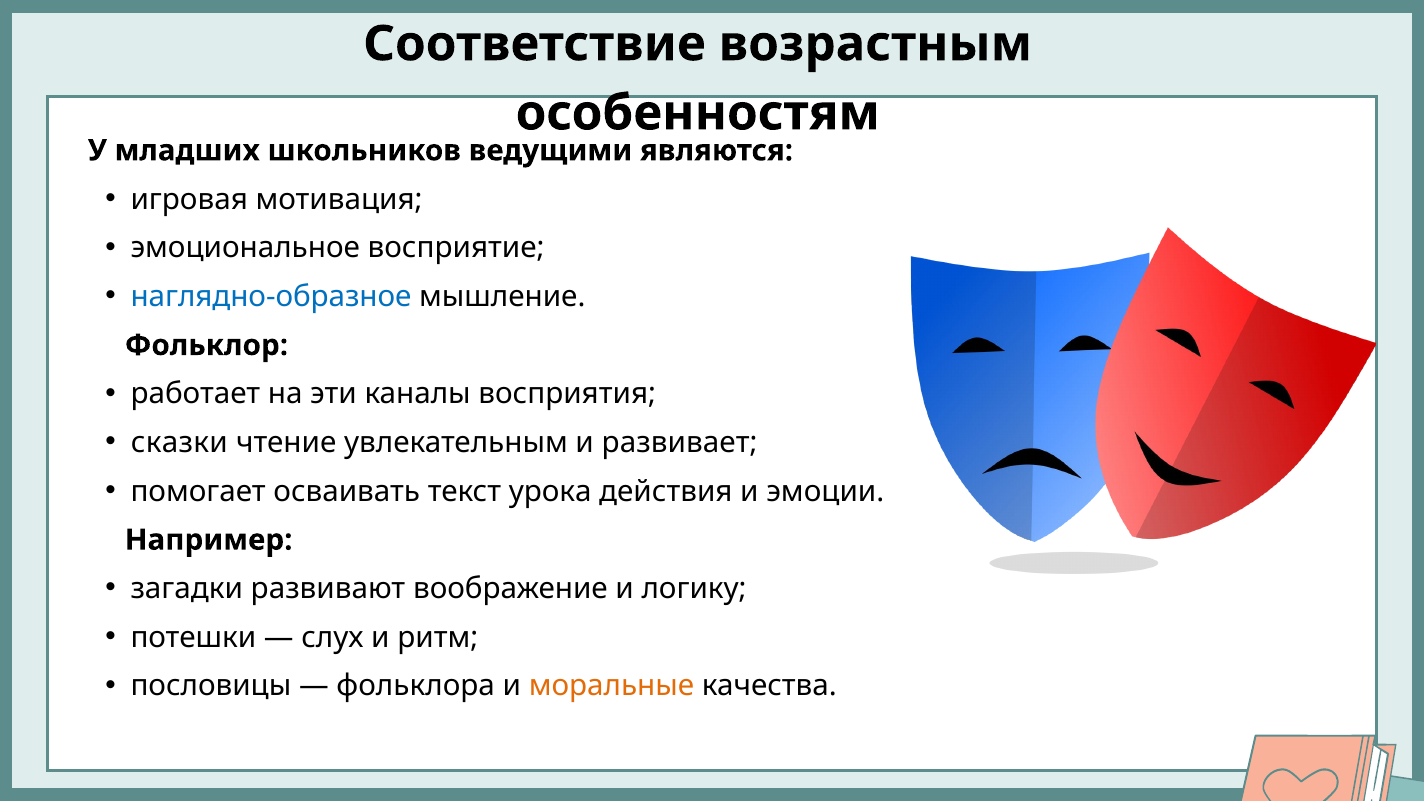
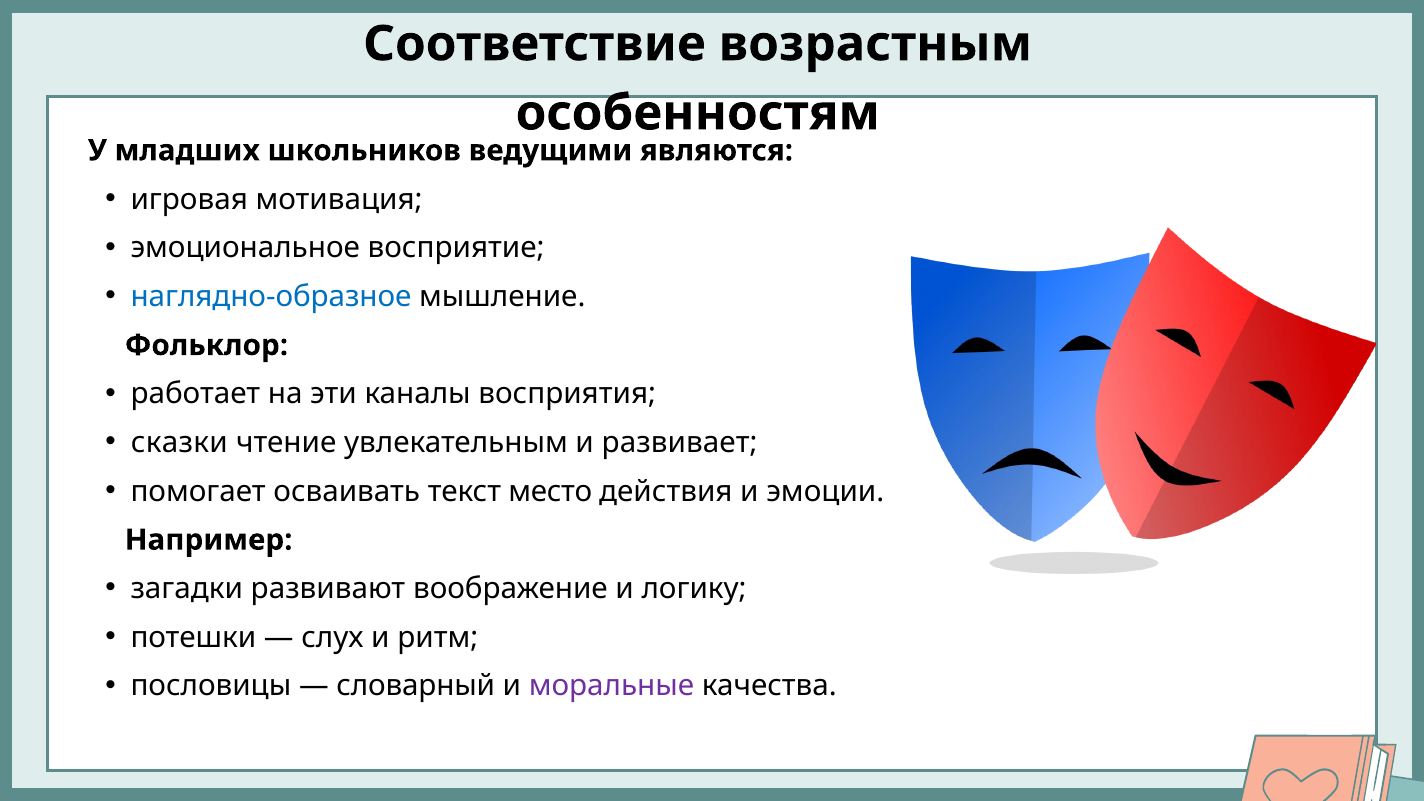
урока: урока -> место (550, 491)
фольклора: фольклора -> словарный (416, 686)
моральные colour: orange -> purple (612, 686)
